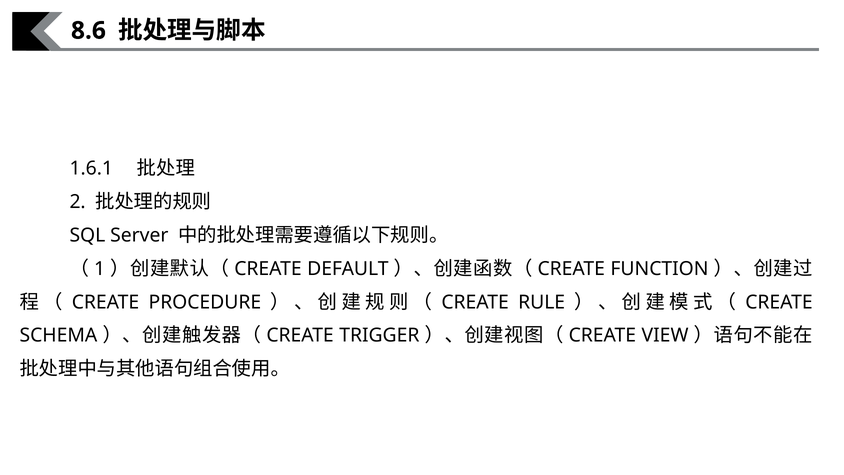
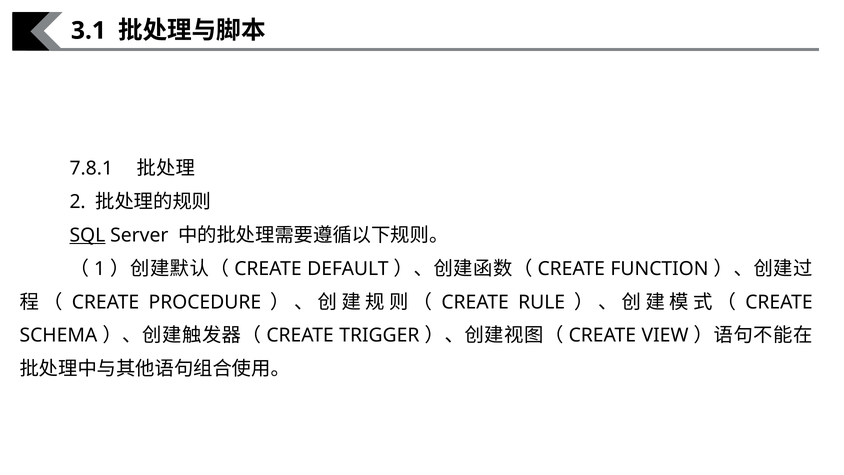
8.6: 8.6 -> 3.1 (88, 31)
1.6.1: 1.6.1 -> 7.8.1 (91, 168)
SQL underline: none -> present (87, 235)
